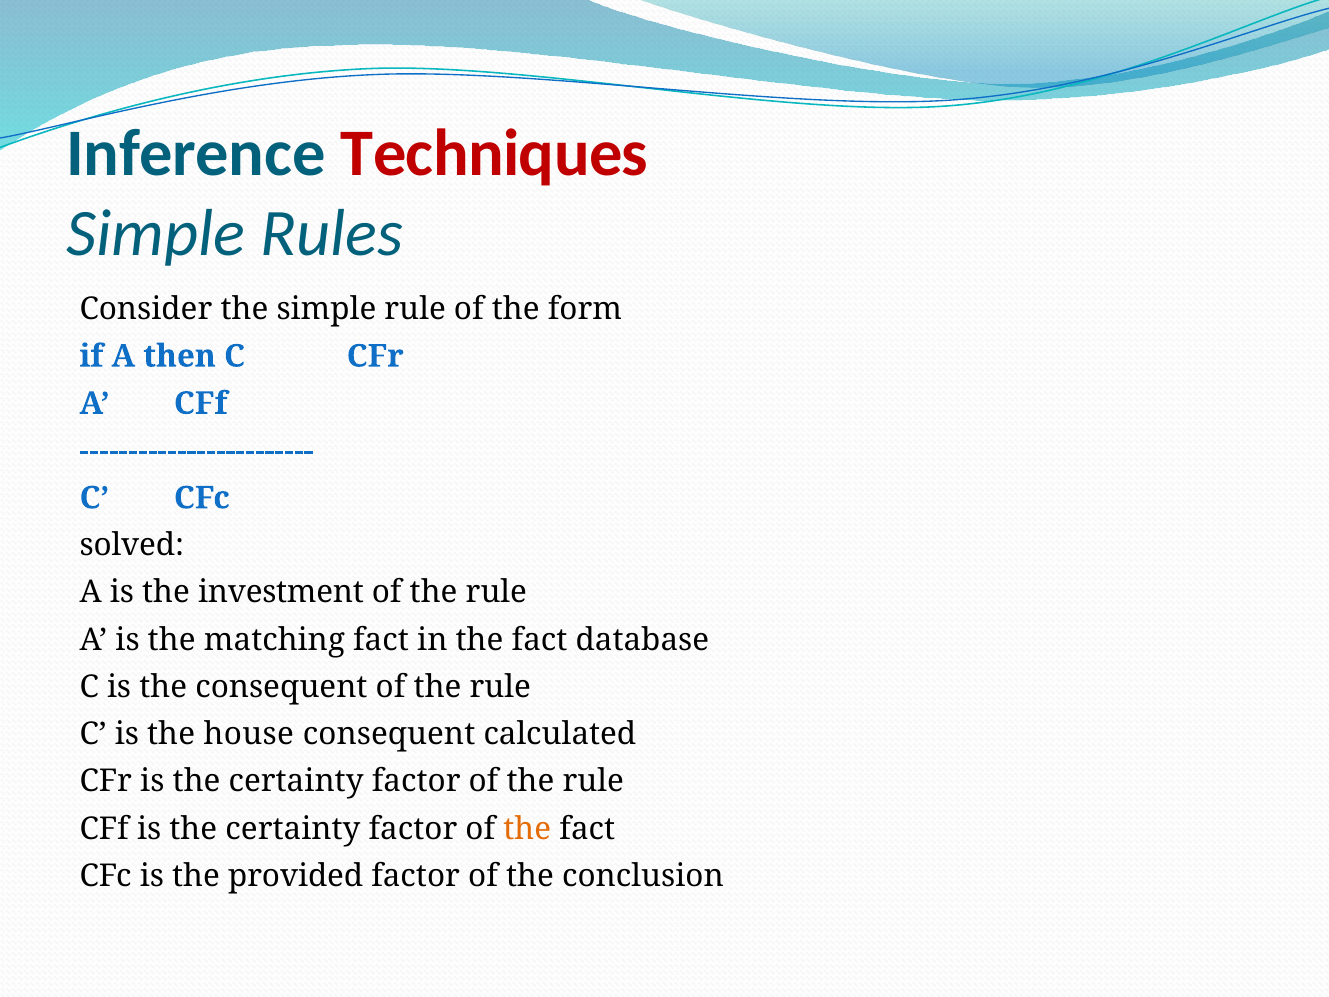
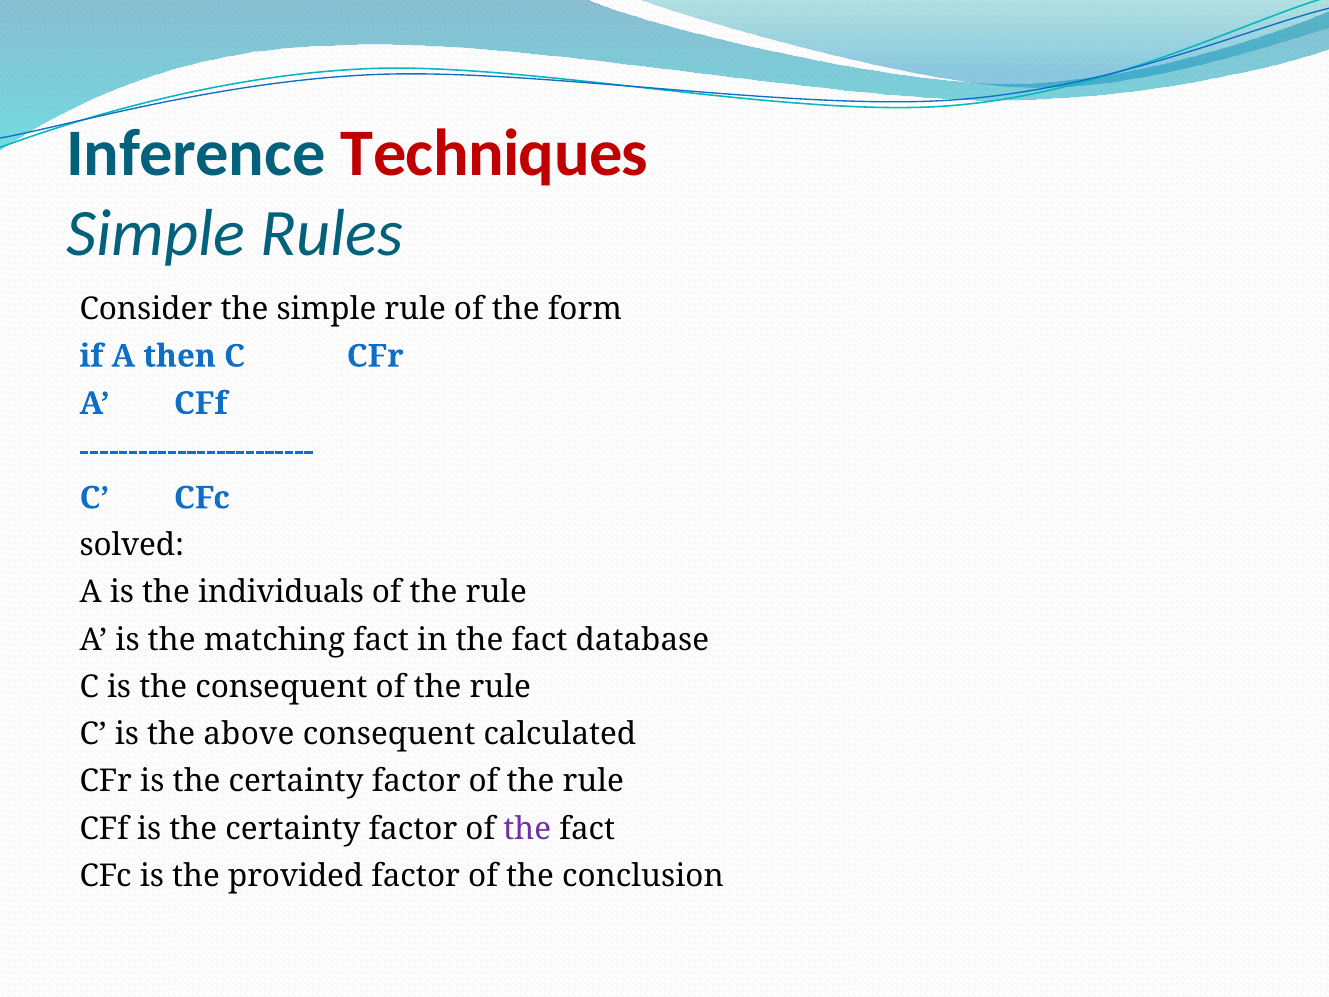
investment: investment -> individuals (281, 592)
house: house -> above (249, 734)
the colour: orange -> purple (527, 829)
